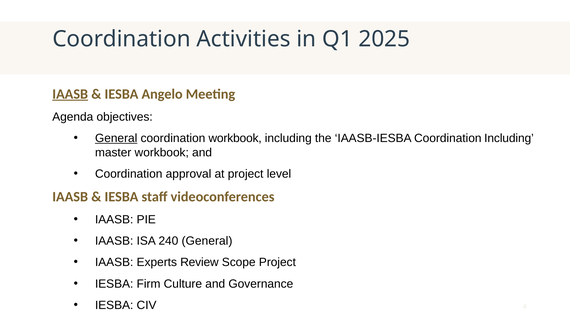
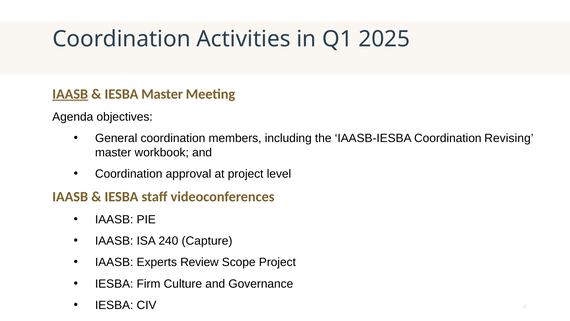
IESBA Angelo: Angelo -> Master (162, 94)
General underline: present -> none (116, 138)
coordination workbook: workbook -> members (235, 138)
Coordination Including: Including -> Revising (509, 138)
240 General: General -> Capture (207, 241)
